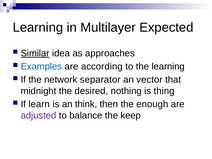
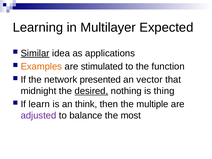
approaches: approaches -> applications (110, 53)
Examples colour: blue -> orange (41, 66)
according: according -> stimulated (102, 66)
the learning: learning -> function (168, 66)
separator: separator -> presented (100, 80)
desired underline: none -> present (91, 91)
enough: enough -> multiple (152, 104)
keep: keep -> most (131, 116)
